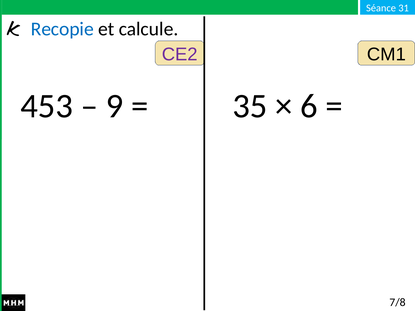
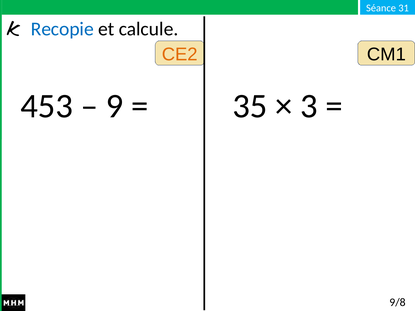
CE2 colour: purple -> orange (180, 54)
6: 6 -> 3 (309, 106)
7/8: 7/8 -> 9/8 (397, 303)
